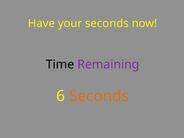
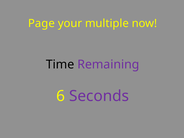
Have: Have -> Page (41, 23)
your seconds: seconds -> multiple (107, 23)
Seconds colour: orange -> purple (99, 96)
